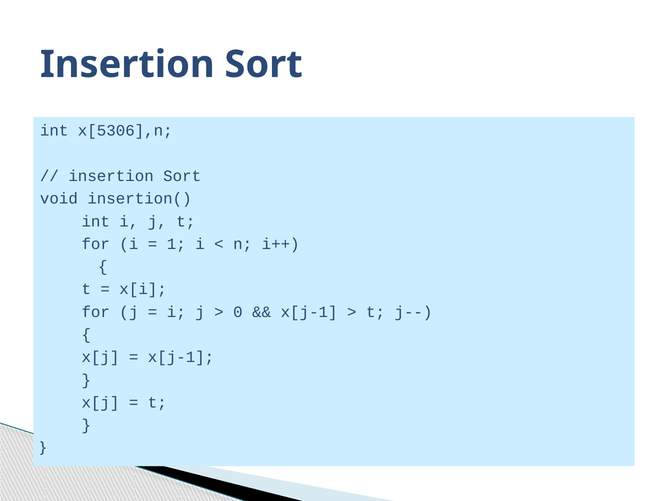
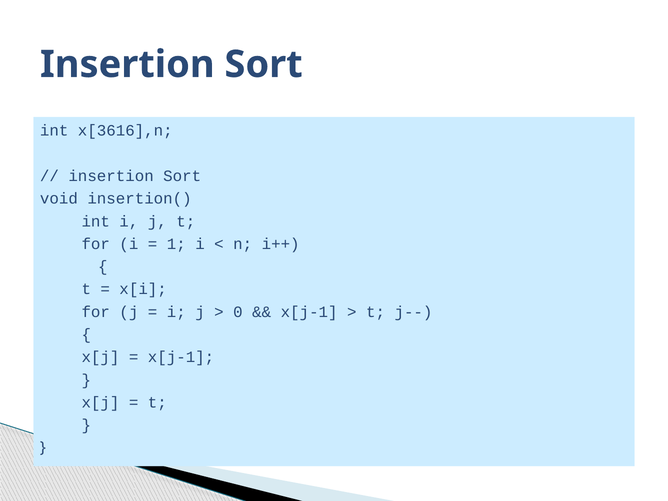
x[5306],n: x[5306],n -> x[3616],n (125, 131)
